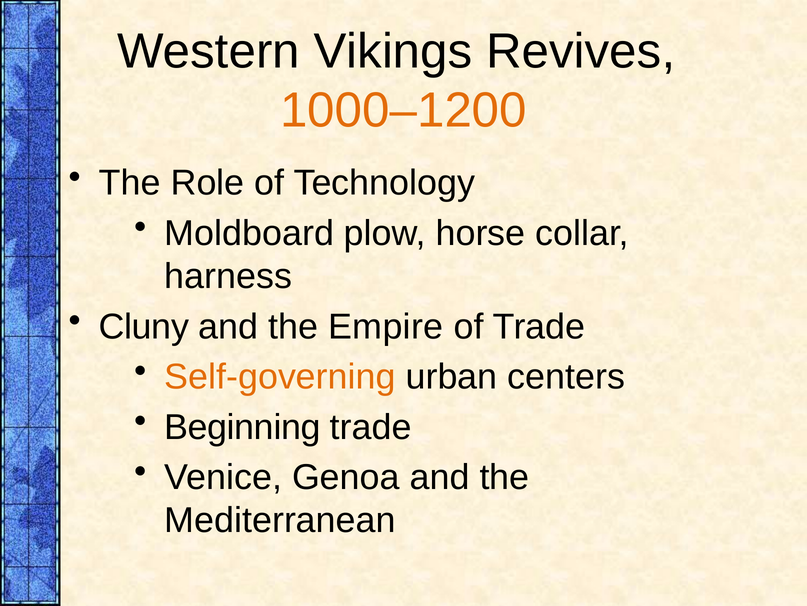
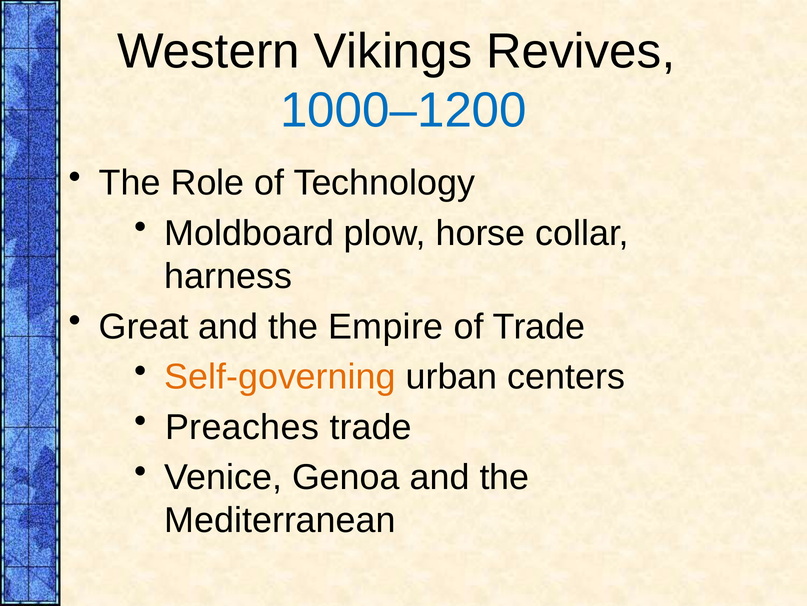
1000–1200 colour: orange -> blue (403, 110)
Cluny: Cluny -> Great (144, 326)
Beginning: Beginning -> Preaches (242, 427)
